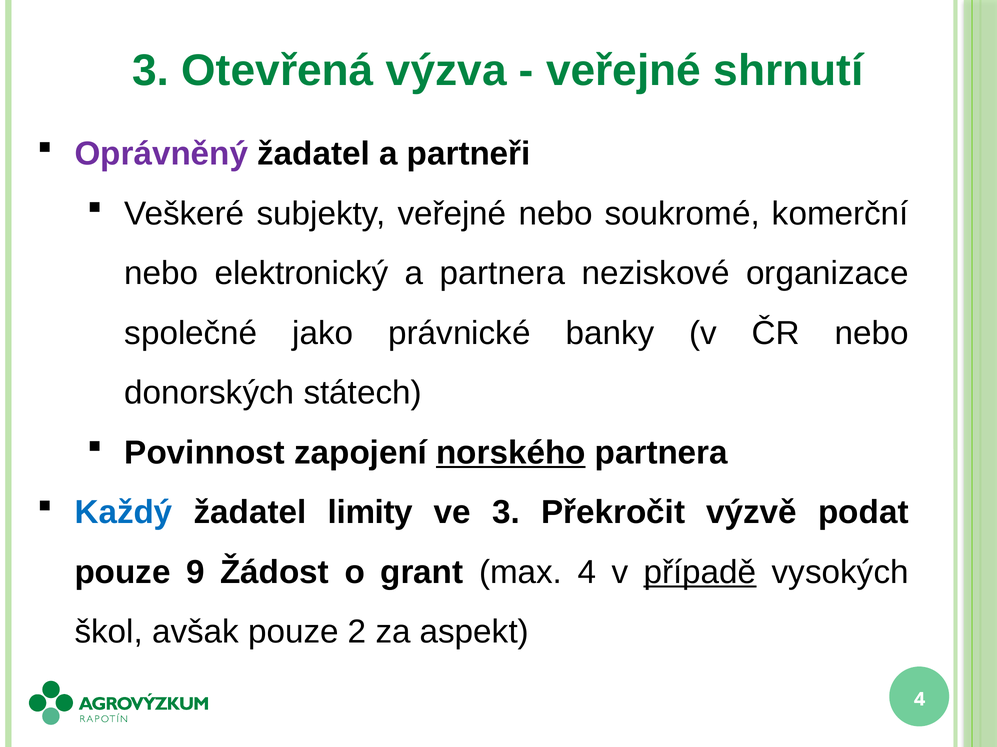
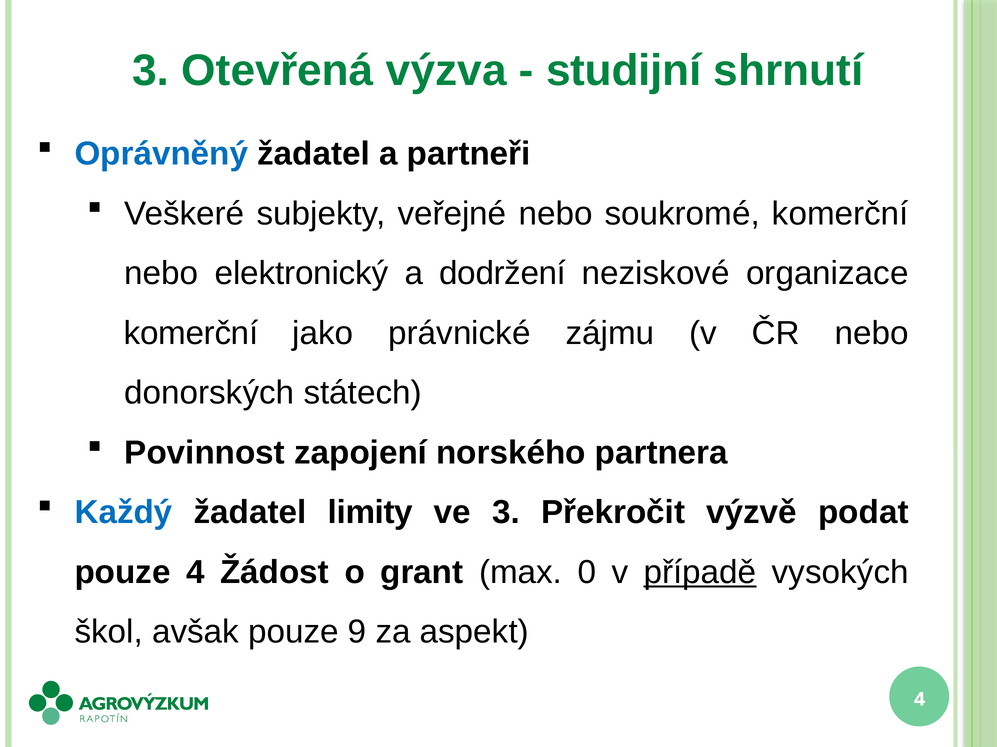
veřejné: veřejné -> studijní (624, 71)
Oprávněný colour: purple -> blue (161, 154)
a partnera: partnera -> dodržení (503, 274)
společné: společné -> komerční (191, 333)
banky: banky -> zájmu (610, 333)
norského underline: present -> none (511, 453)
pouze 9: 9 -> 4 (195, 573)
max 4: 4 -> 0 (587, 573)
2: 2 -> 9 (357, 633)
